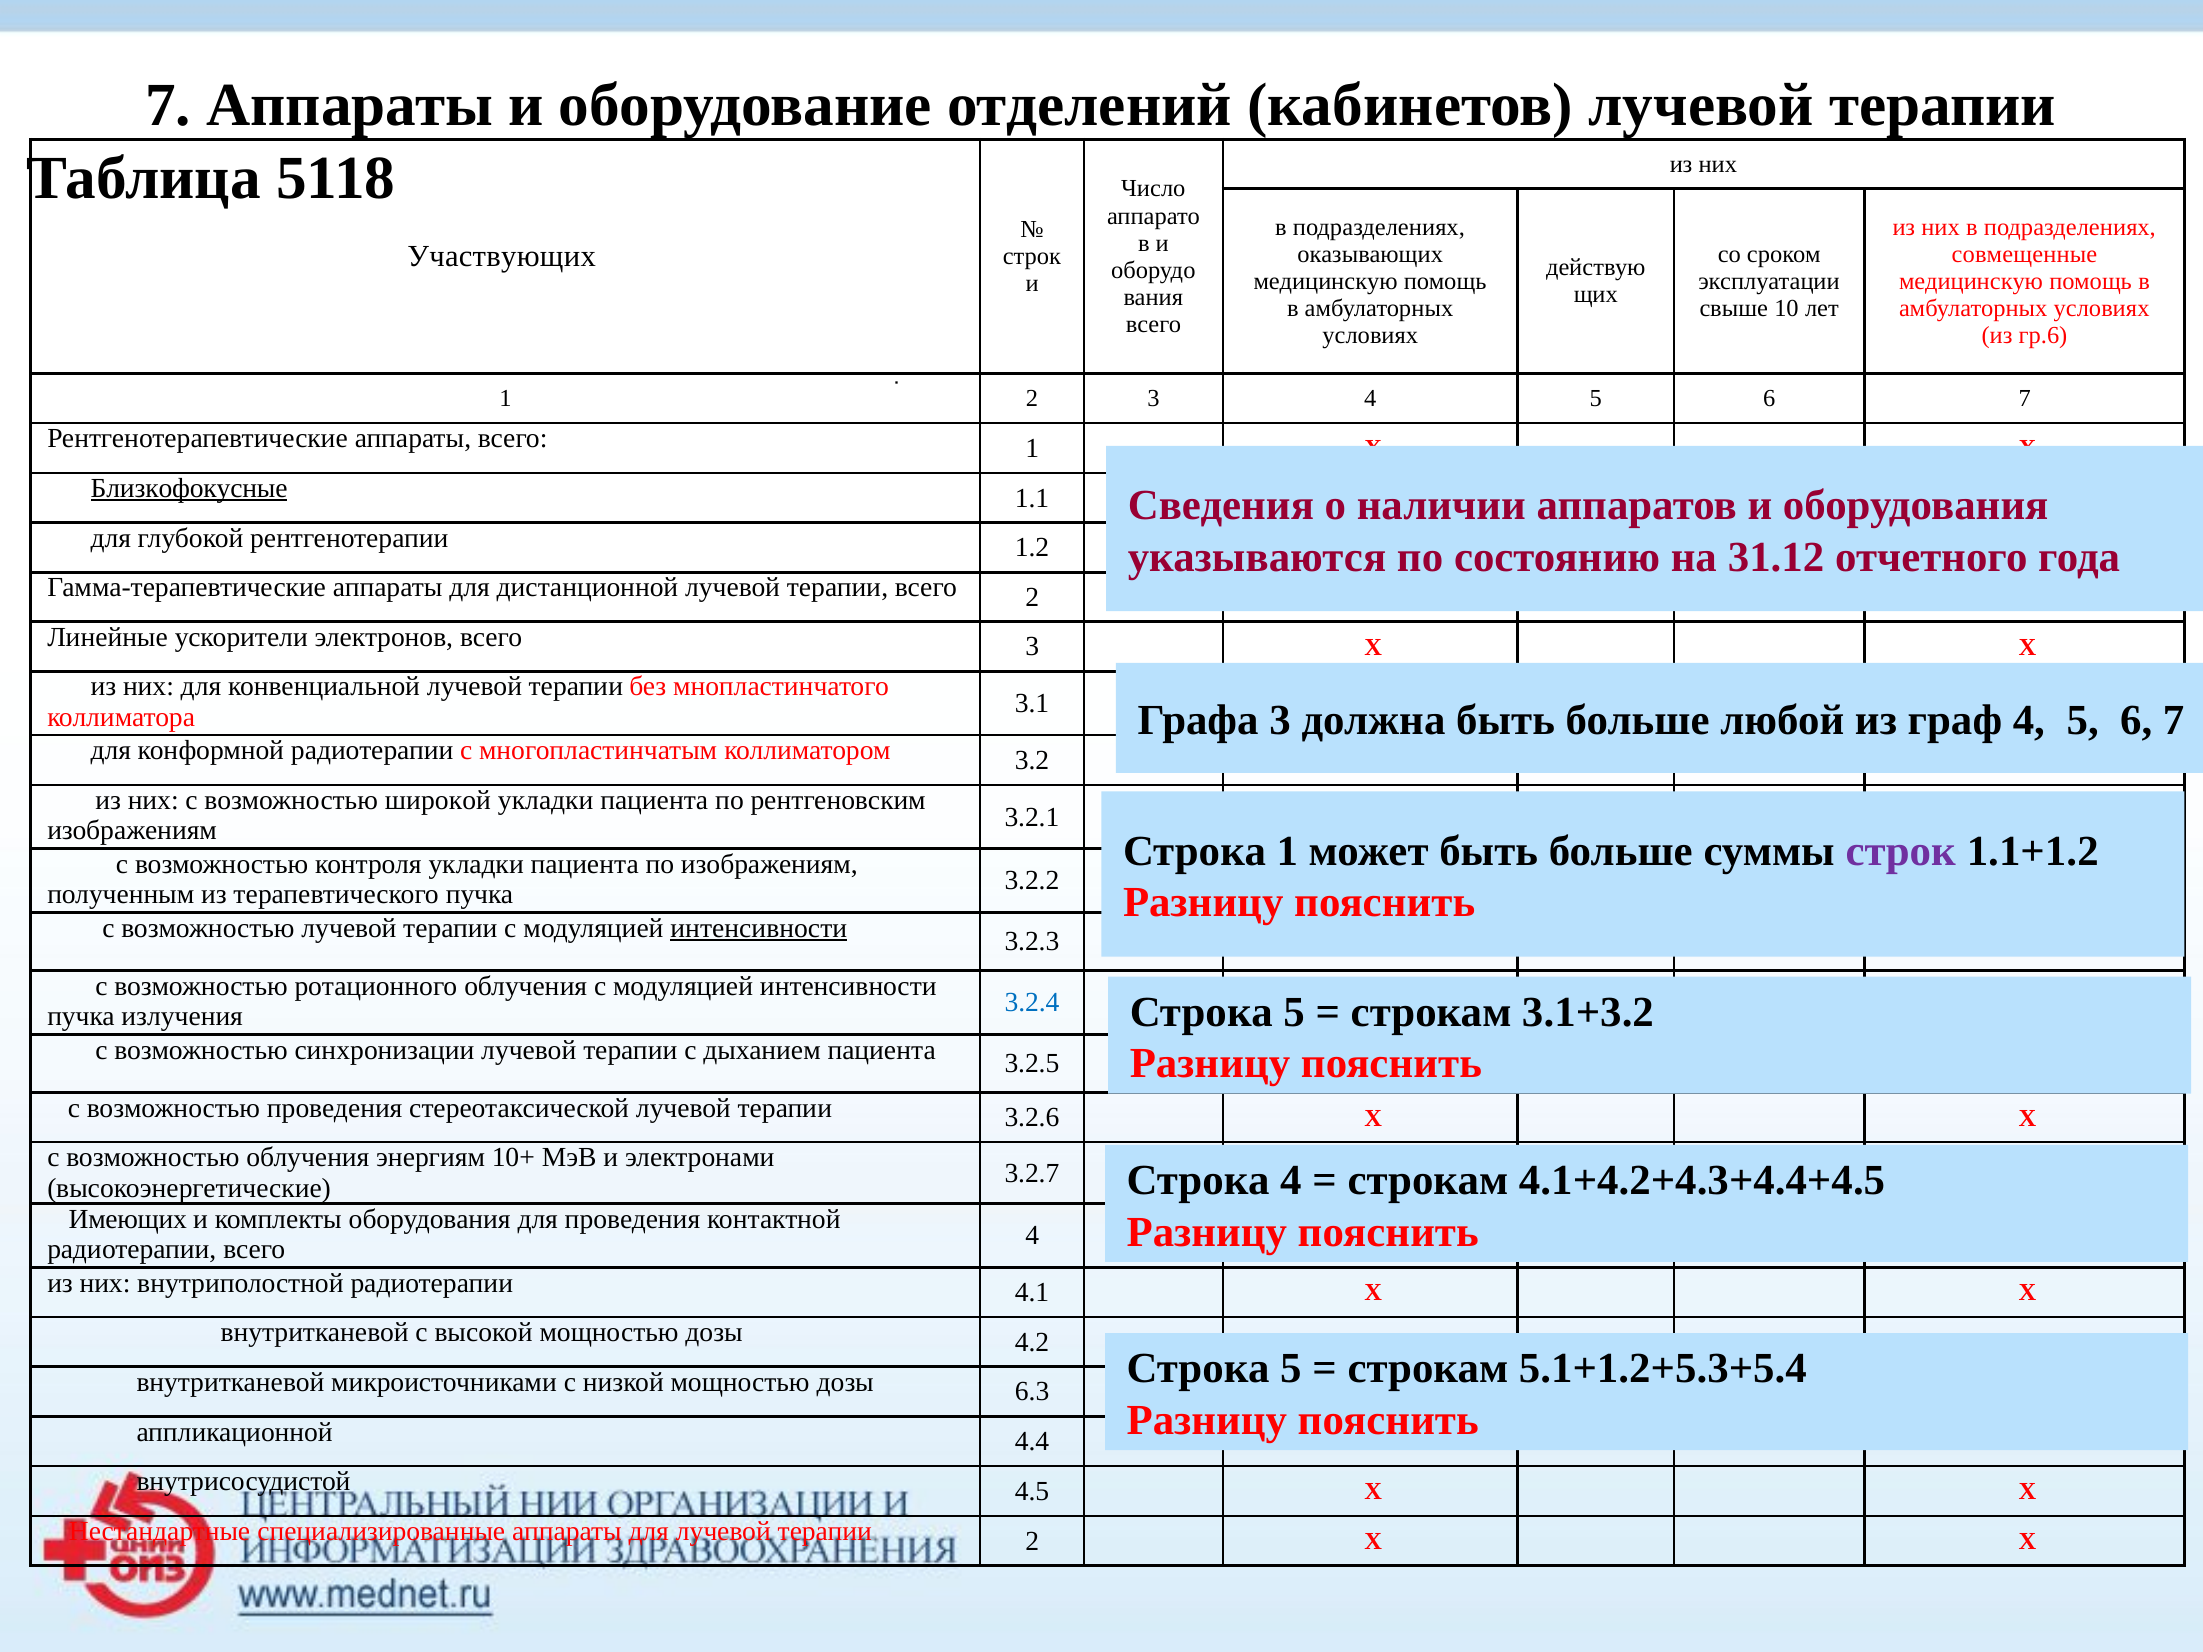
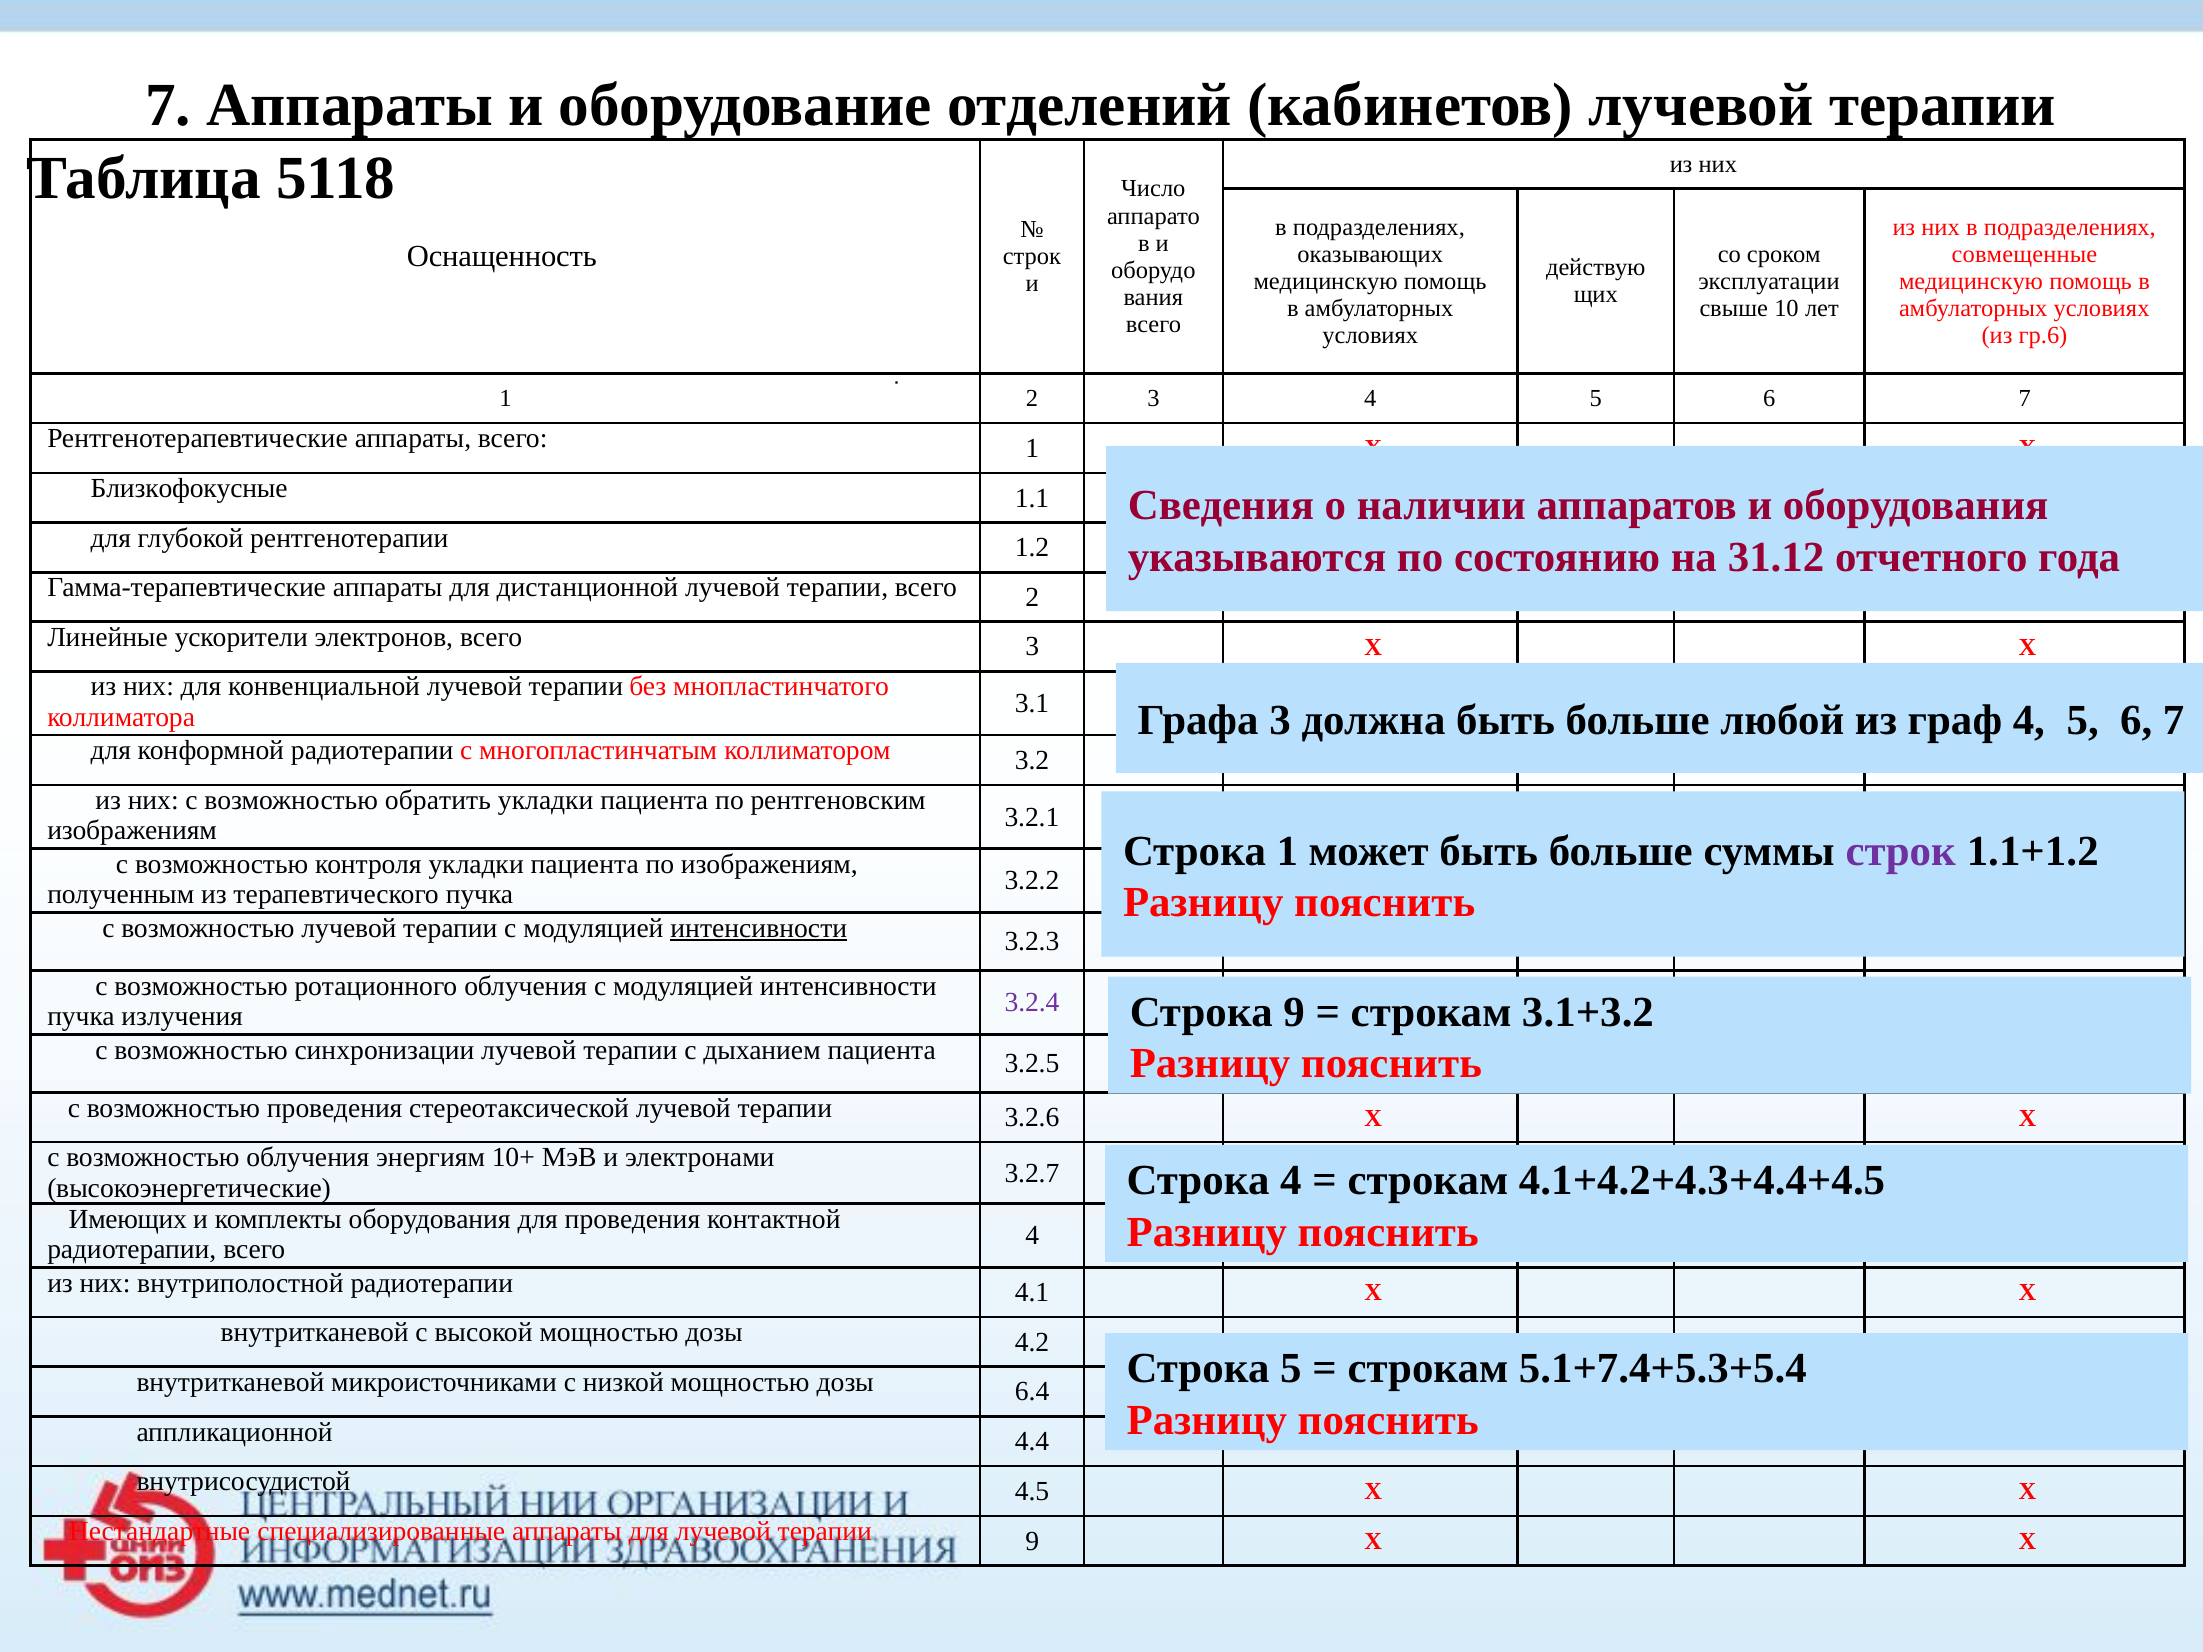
Участвующих: Участвующих -> Оснащенность (502, 257)
Близкофокусные underline: present -> none (189, 488)
широкой: широкой -> обратить (438, 800)
3.2.4 colour: blue -> purple (1032, 1003)
5: 5 -> 9 (1294, 1013)
5.1+1.2+5.3+5.4: 5.1+1.2+5.3+5.4 -> 5.1+7.4+5.3+5.4 (1663, 1369)
6.3: 6.3 -> 6.4 (1032, 1392)
терапии 2: 2 -> 9 (1032, 1541)
